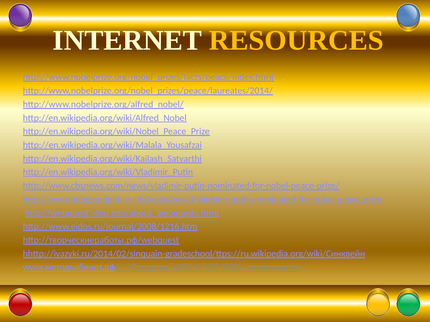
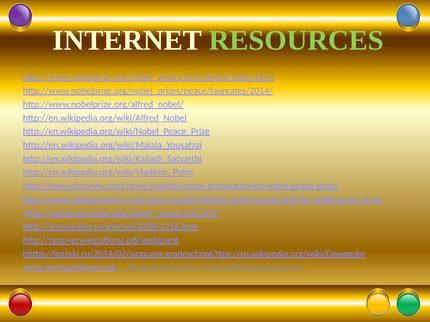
RESOURCES colour: yellow -> light green (296, 40)
